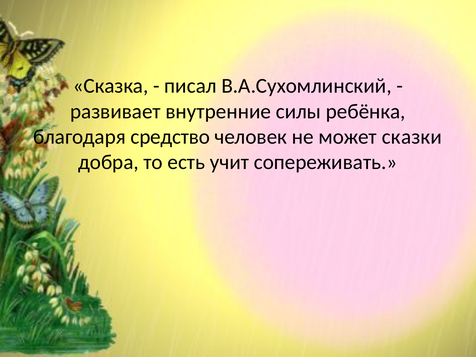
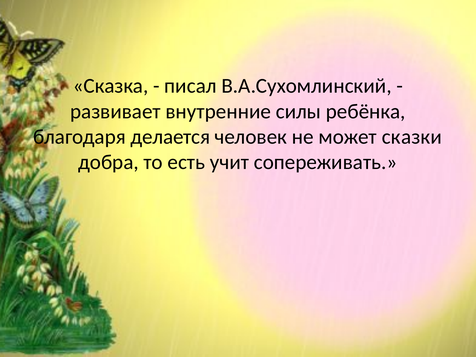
средство: средство -> делается (170, 137)
